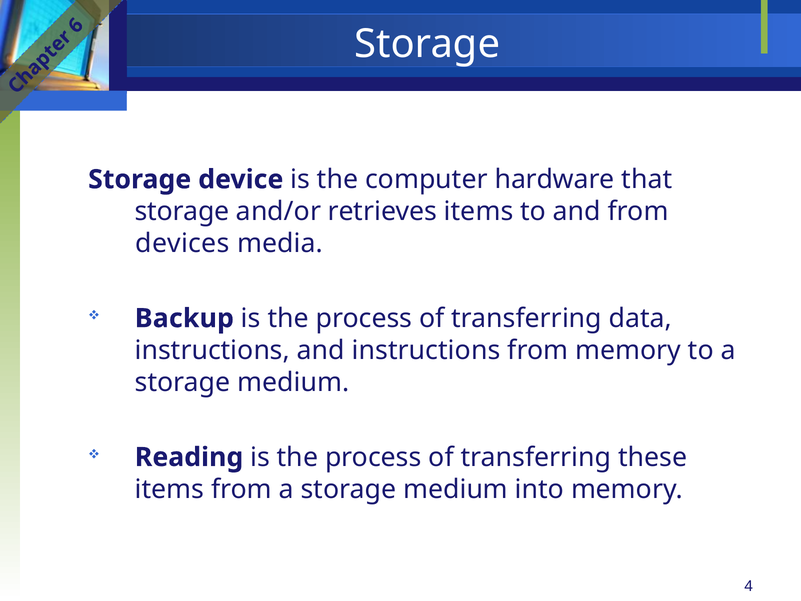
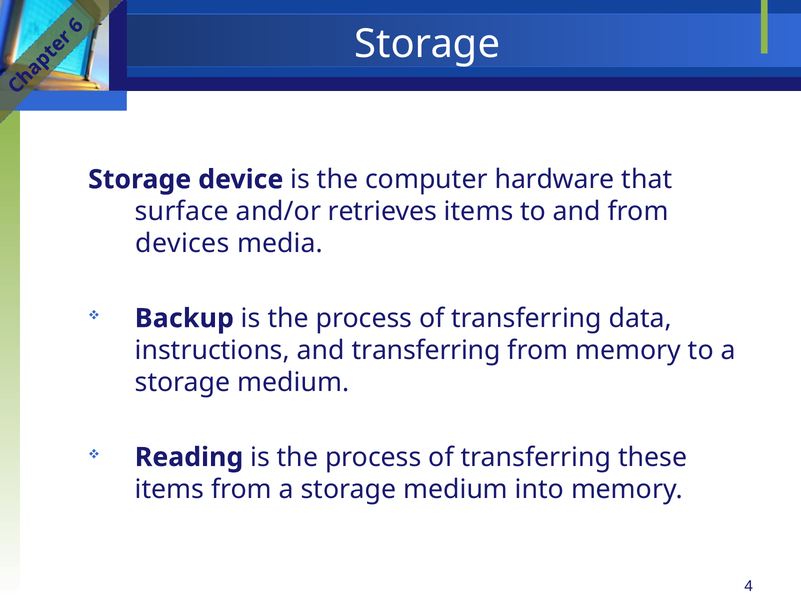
storage: storage -> surface (182, 211)
and instructions: instructions -> transferring (426, 350)
